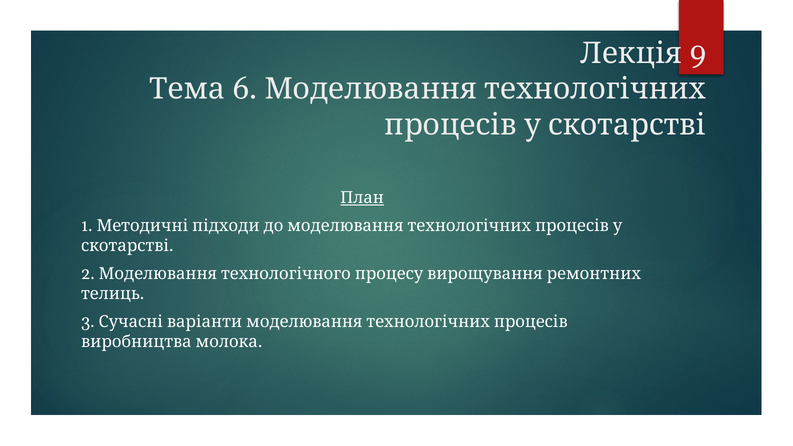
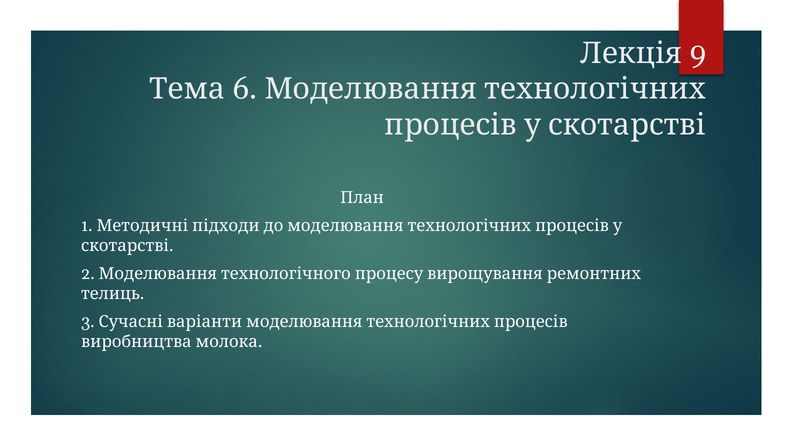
План underline: present -> none (362, 198)
